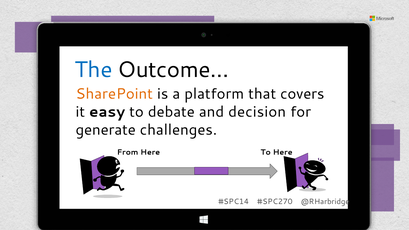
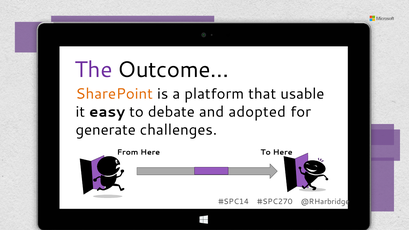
The colour: blue -> purple (93, 70)
covers: covers -> usable (302, 94)
decision: decision -> adopted (257, 112)
